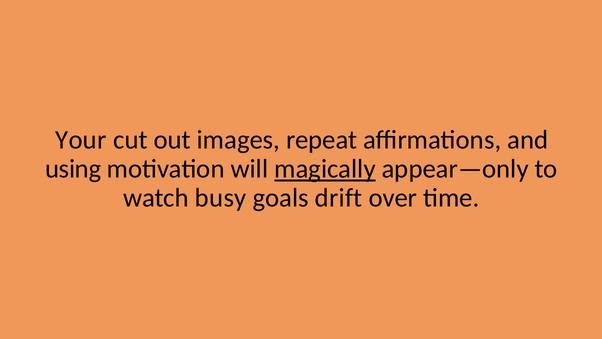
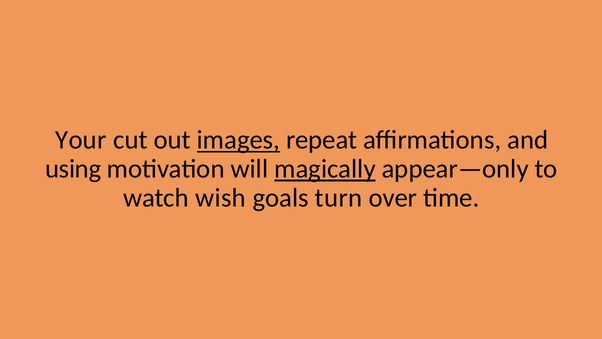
images underline: none -> present (238, 140)
busy: busy -> wish (221, 198)
drift: drift -> turn (339, 198)
